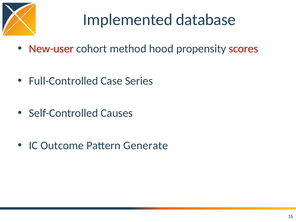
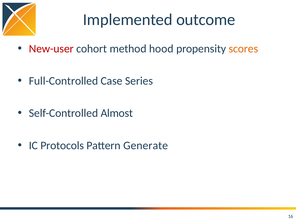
database: database -> outcome (206, 20)
scores colour: red -> orange (243, 49)
Causes: Causes -> Almost (117, 113)
Outcome: Outcome -> Protocols (62, 145)
